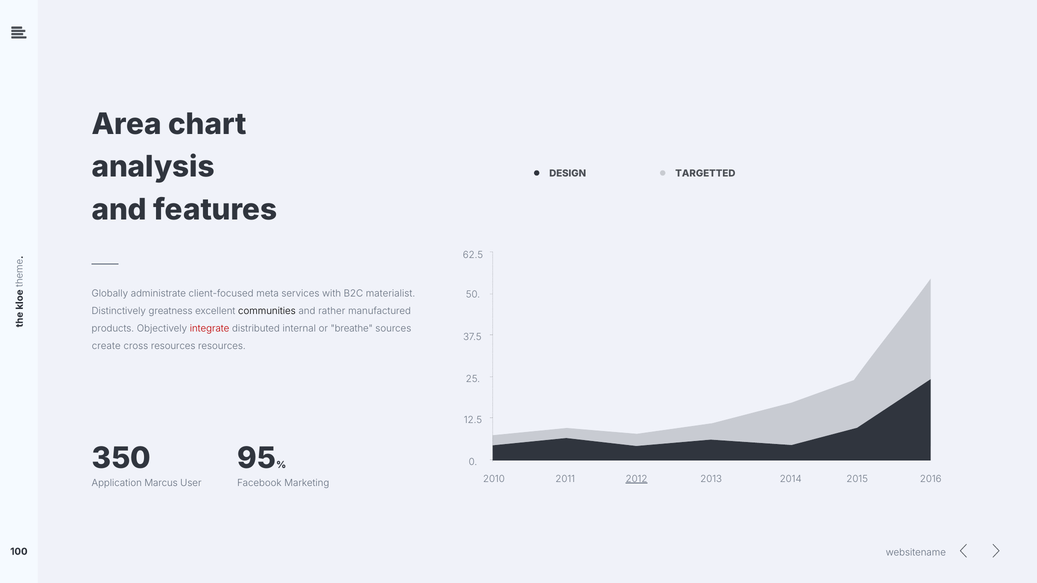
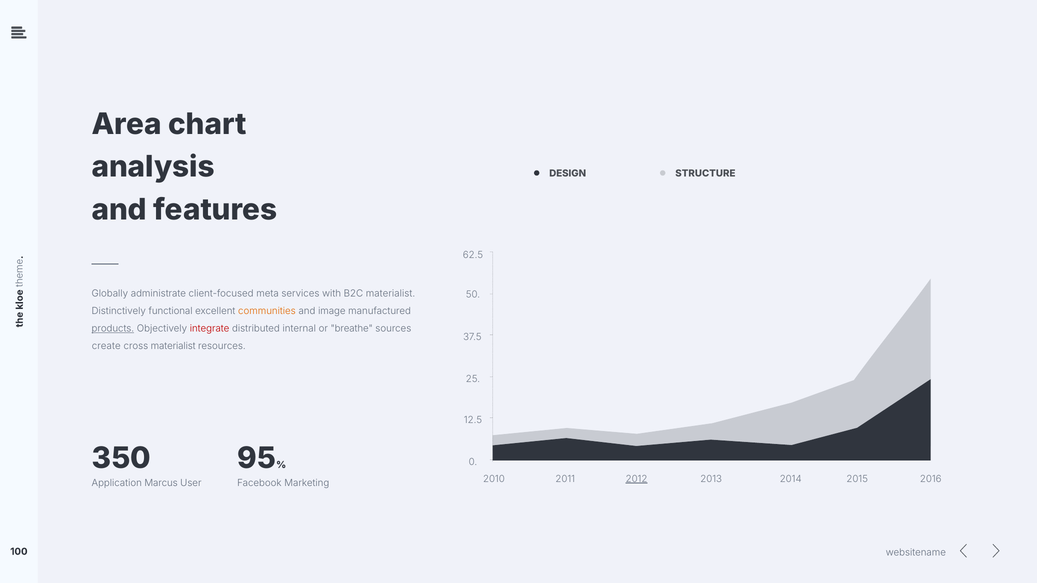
TARGETTED: TARGETTED -> STRUCTURE (705, 174)
greatness: greatness -> functional (171, 311)
communities colour: black -> orange (267, 311)
rather: rather -> image (332, 311)
products underline: none -> present (113, 329)
cross resources: resources -> materialist (173, 346)
